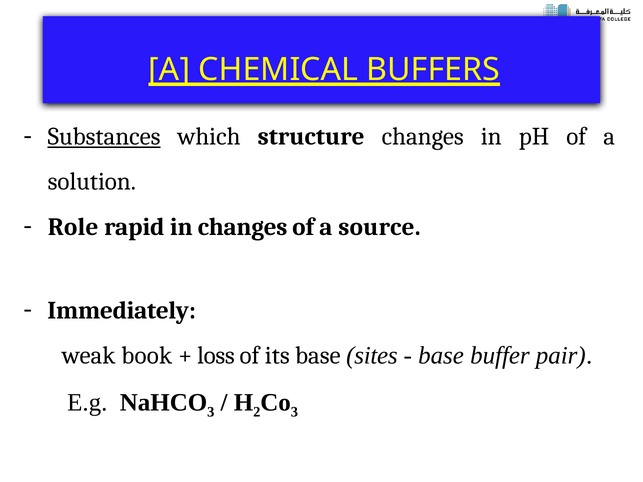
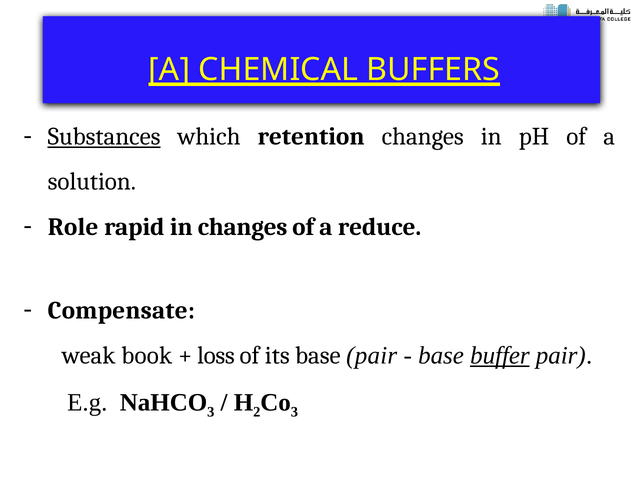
structure: structure -> retention (311, 137)
source: source -> reduce (380, 227)
Immediately: Immediately -> Compensate (121, 310)
base sites: sites -> pair (372, 356)
buffer underline: none -> present (500, 356)
